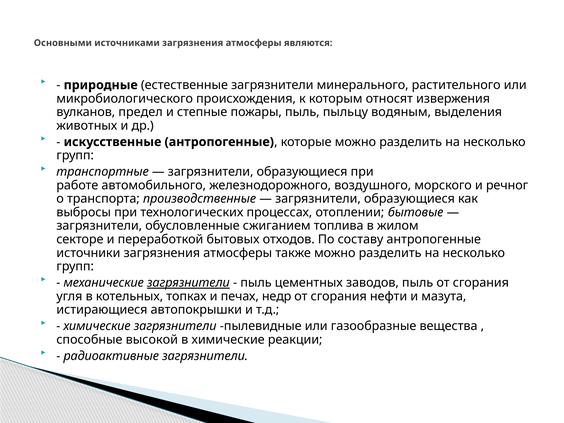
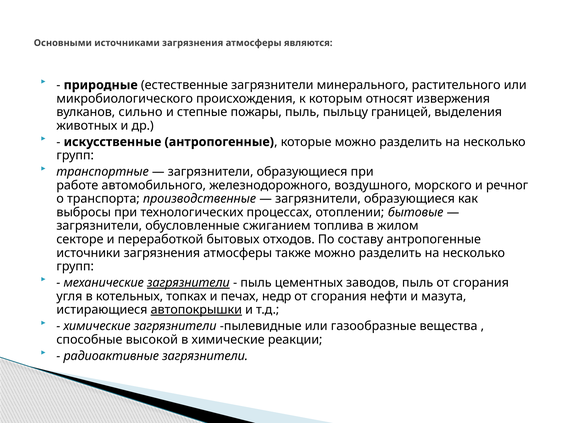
предел: предел -> сильно (141, 112)
водяным: водяным -> границей (401, 112)
автопокрышки underline: none -> present (196, 310)
